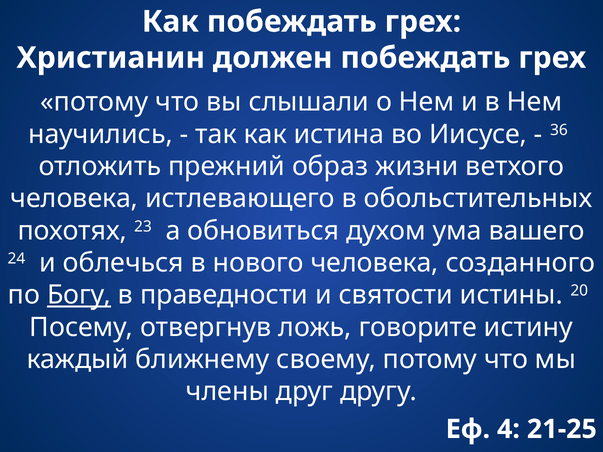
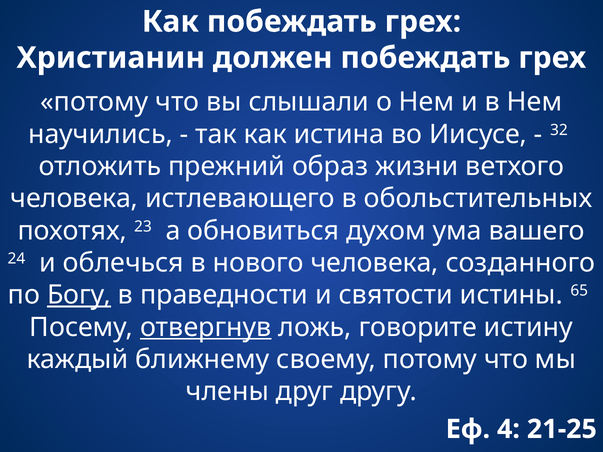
36: 36 -> 32 (559, 130)
20: 20 -> 65 (579, 291)
отвергнув underline: none -> present (206, 327)
